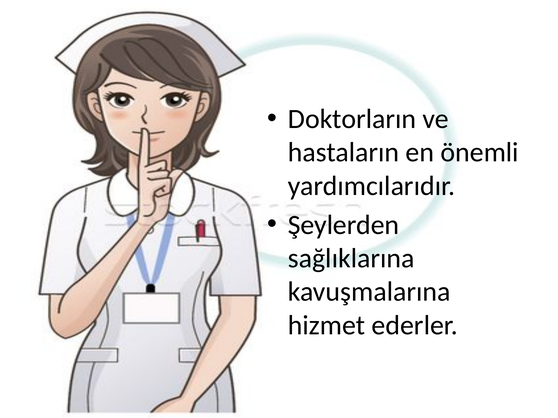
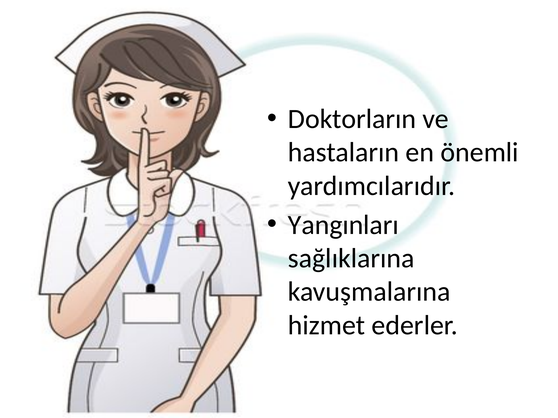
Şeylerden: Şeylerden -> Yangınları (343, 225)
